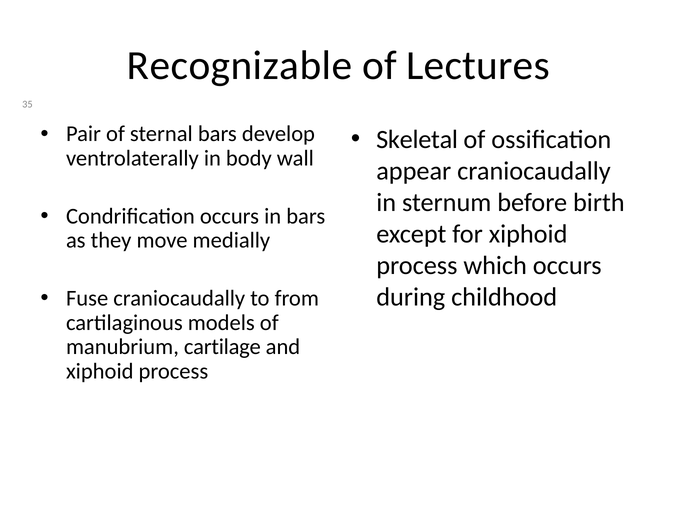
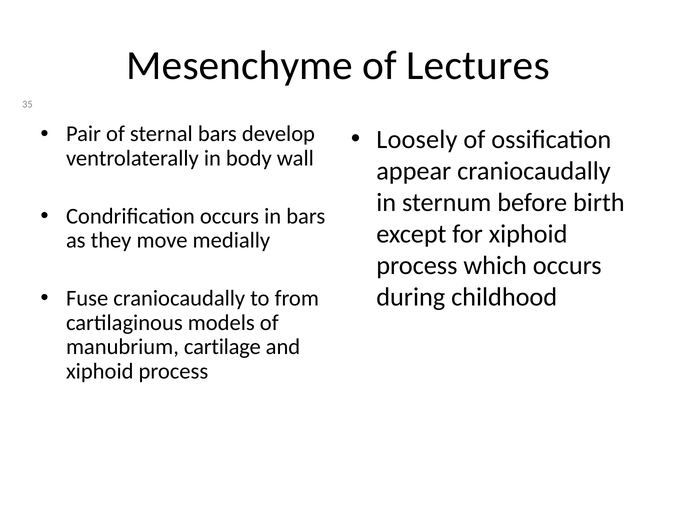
Recognizable: Recognizable -> Mesenchyme (240, 66)
Skeletal: Skeletal -> Loosely (417, 139)
